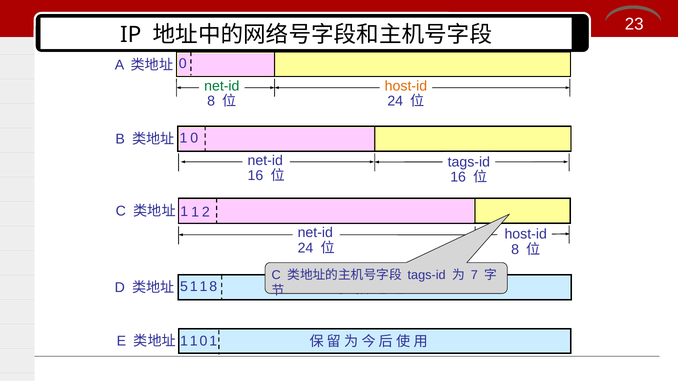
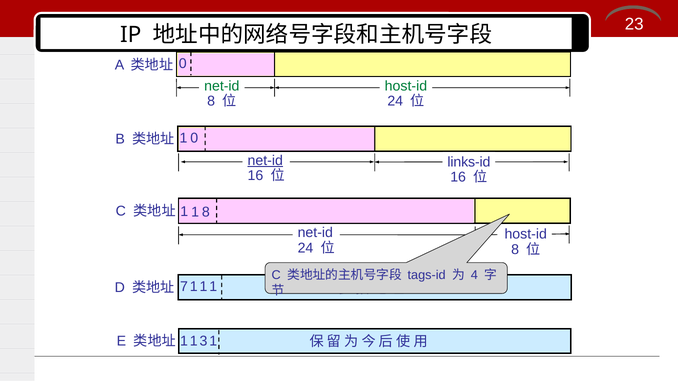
host-id colour: orange -> green (406, 86)
net-id underline: none -> present (265, 161)
tags-id: tags-id -> links-id (469, 162)
2: 2 -> 8 (206, 212)
7: 7 -> 4 (474, 275)
5: 5 -> 7 (184, 287)
1 1 8: 8 -> 1 (213, 287)
1 1 0: 0 -> 3 (203, 341)
